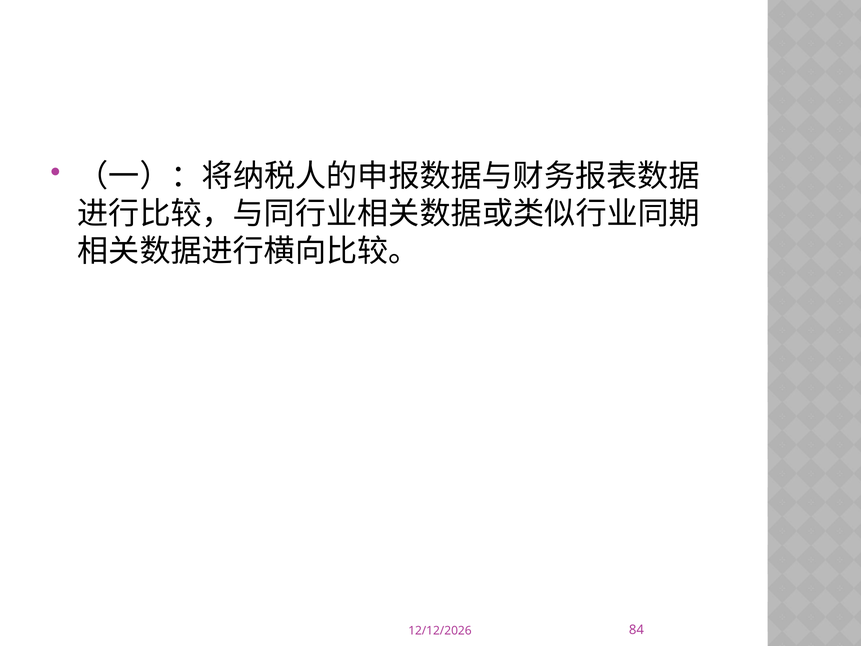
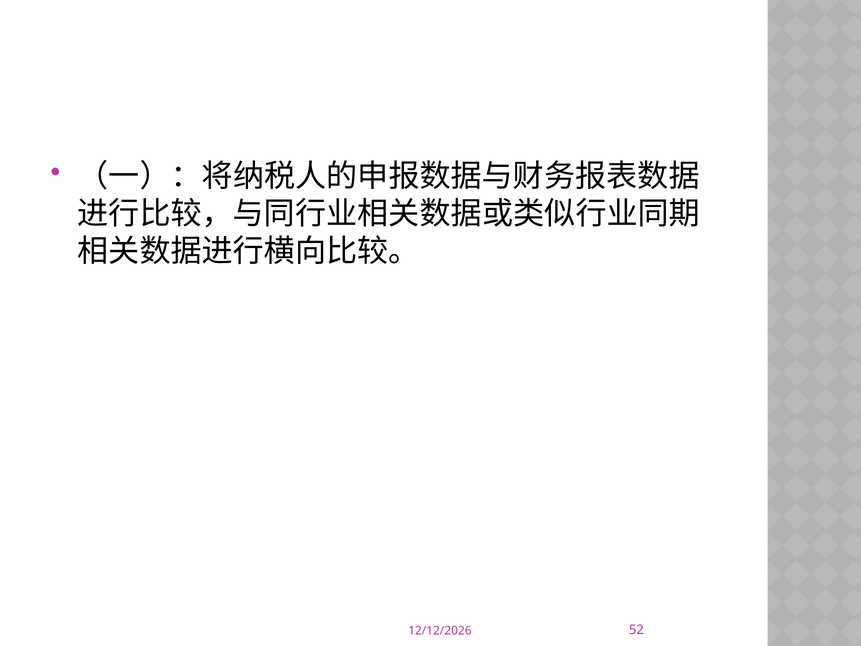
84: 84 -> 52 (636, 630)
